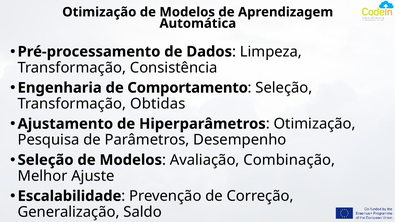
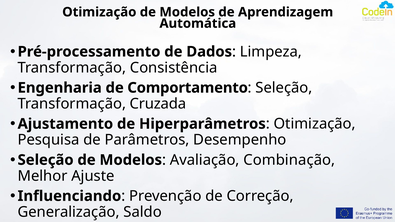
Transformação Obtidas: Obtidas -> Cruzada (158, 104)
Escalabilidade: Escalabilidade -> Influenciando (69, 196)
